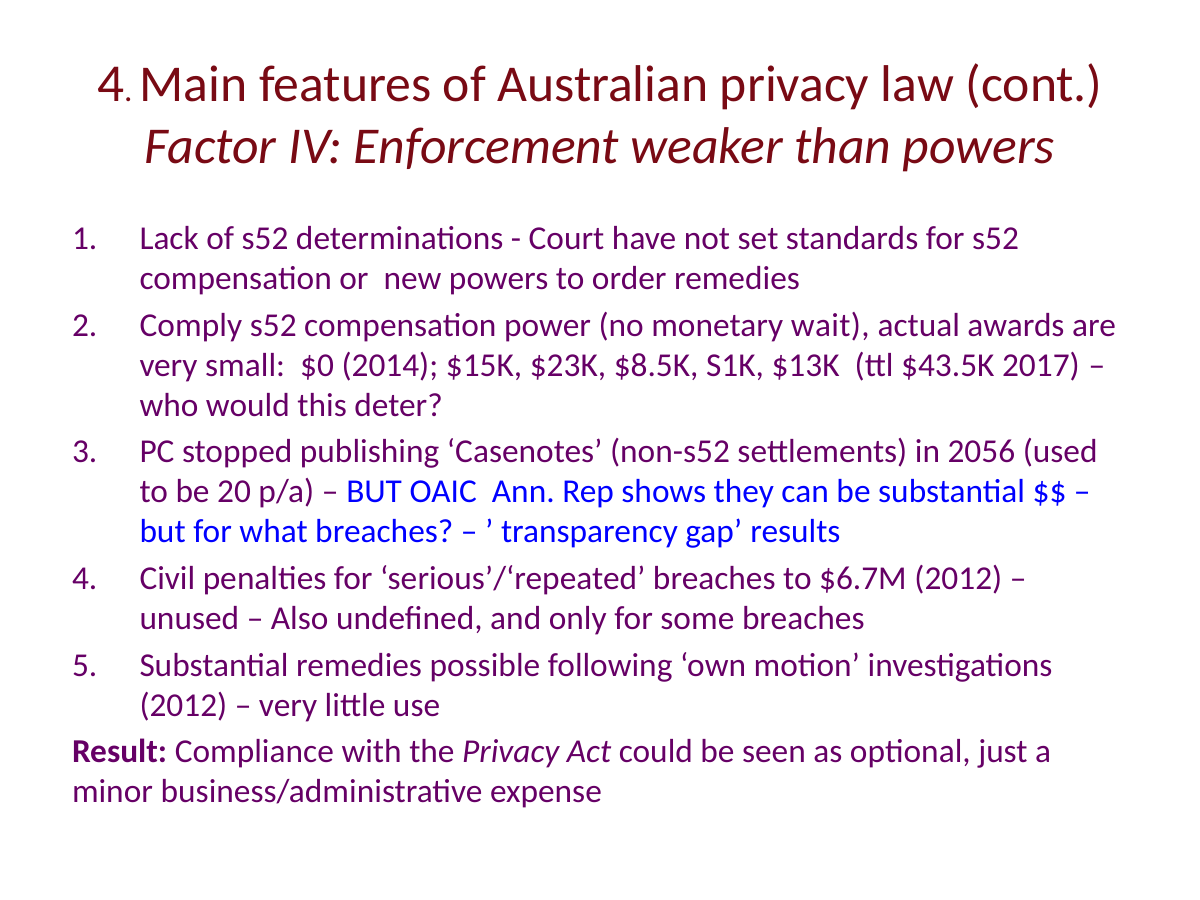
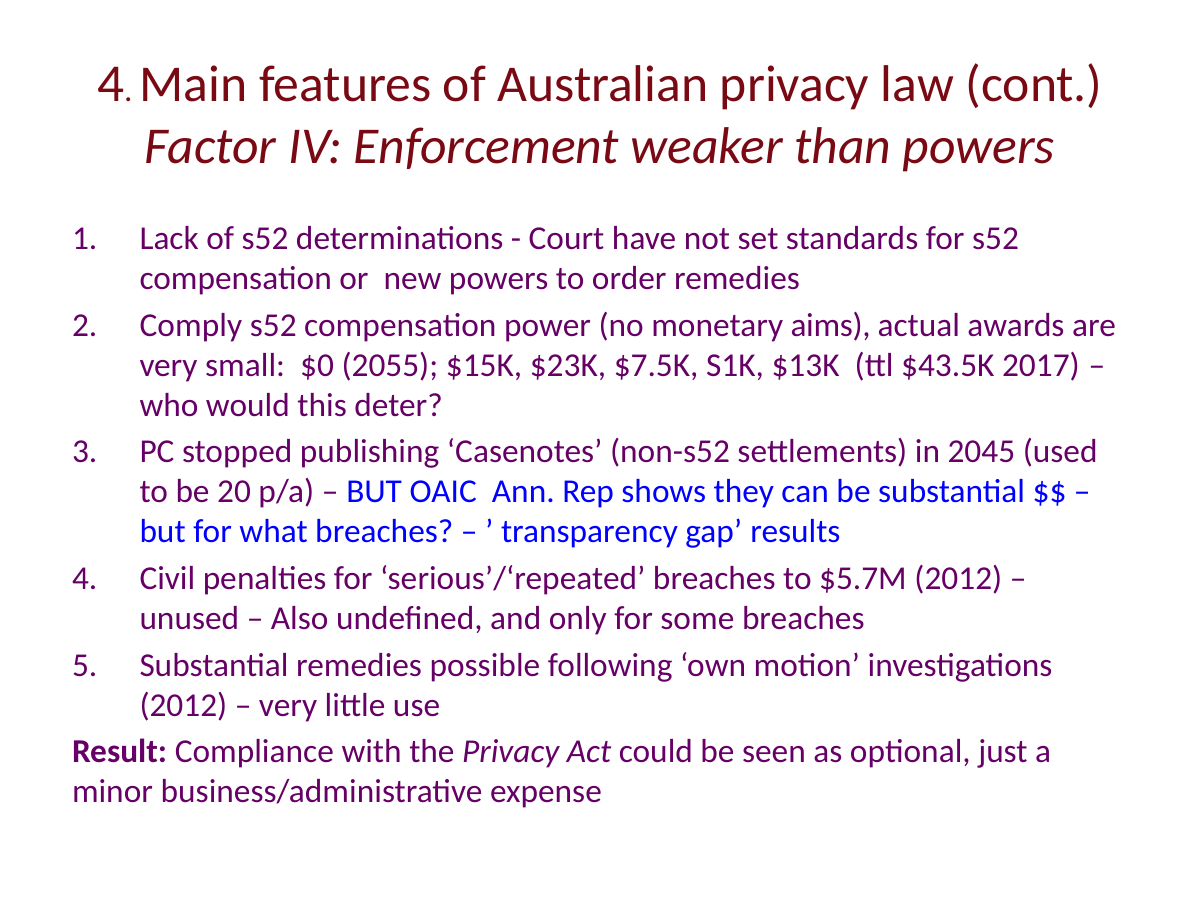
wait: wait -> aims (831, 325)
2014: 2014 -> 2055 (390, 365)
$8.5K: $8.5K -> $7.5K (656, 365)
2056: 2056 -> 2045 (981, 452)
$6.7M: $6.7M -> $5.7M (863, 578)
